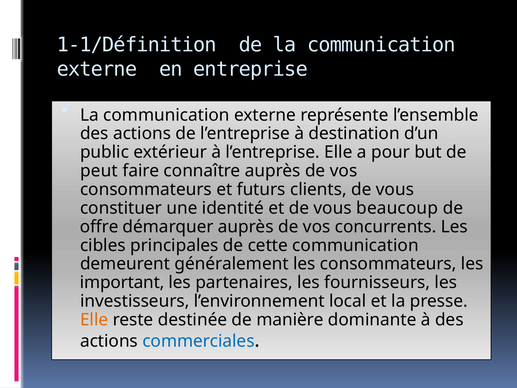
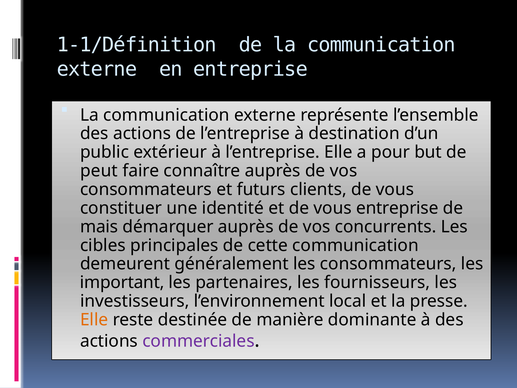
vous beaucoup: beaucoup -> entreprise (397, 208)
offre: offre -> mais (99, 227)
commerciales colour: blue -> purple (199, 341)
